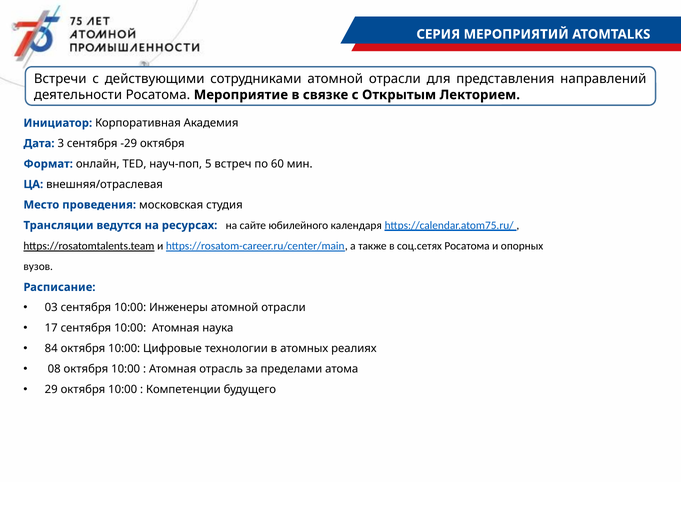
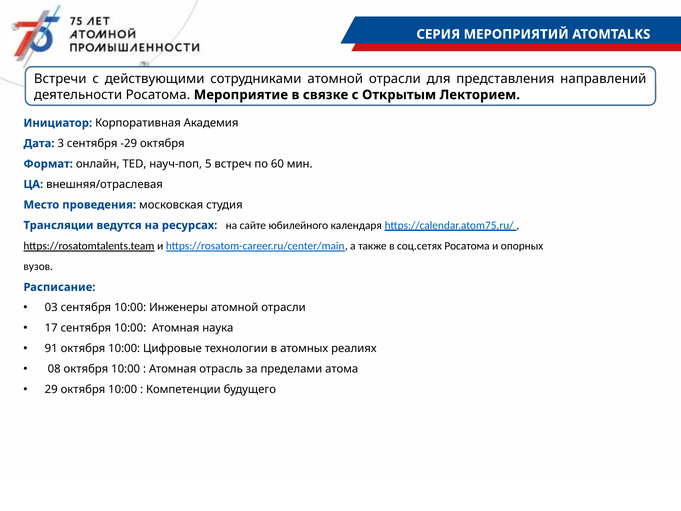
84: 84 -> 91 (51, 348)
